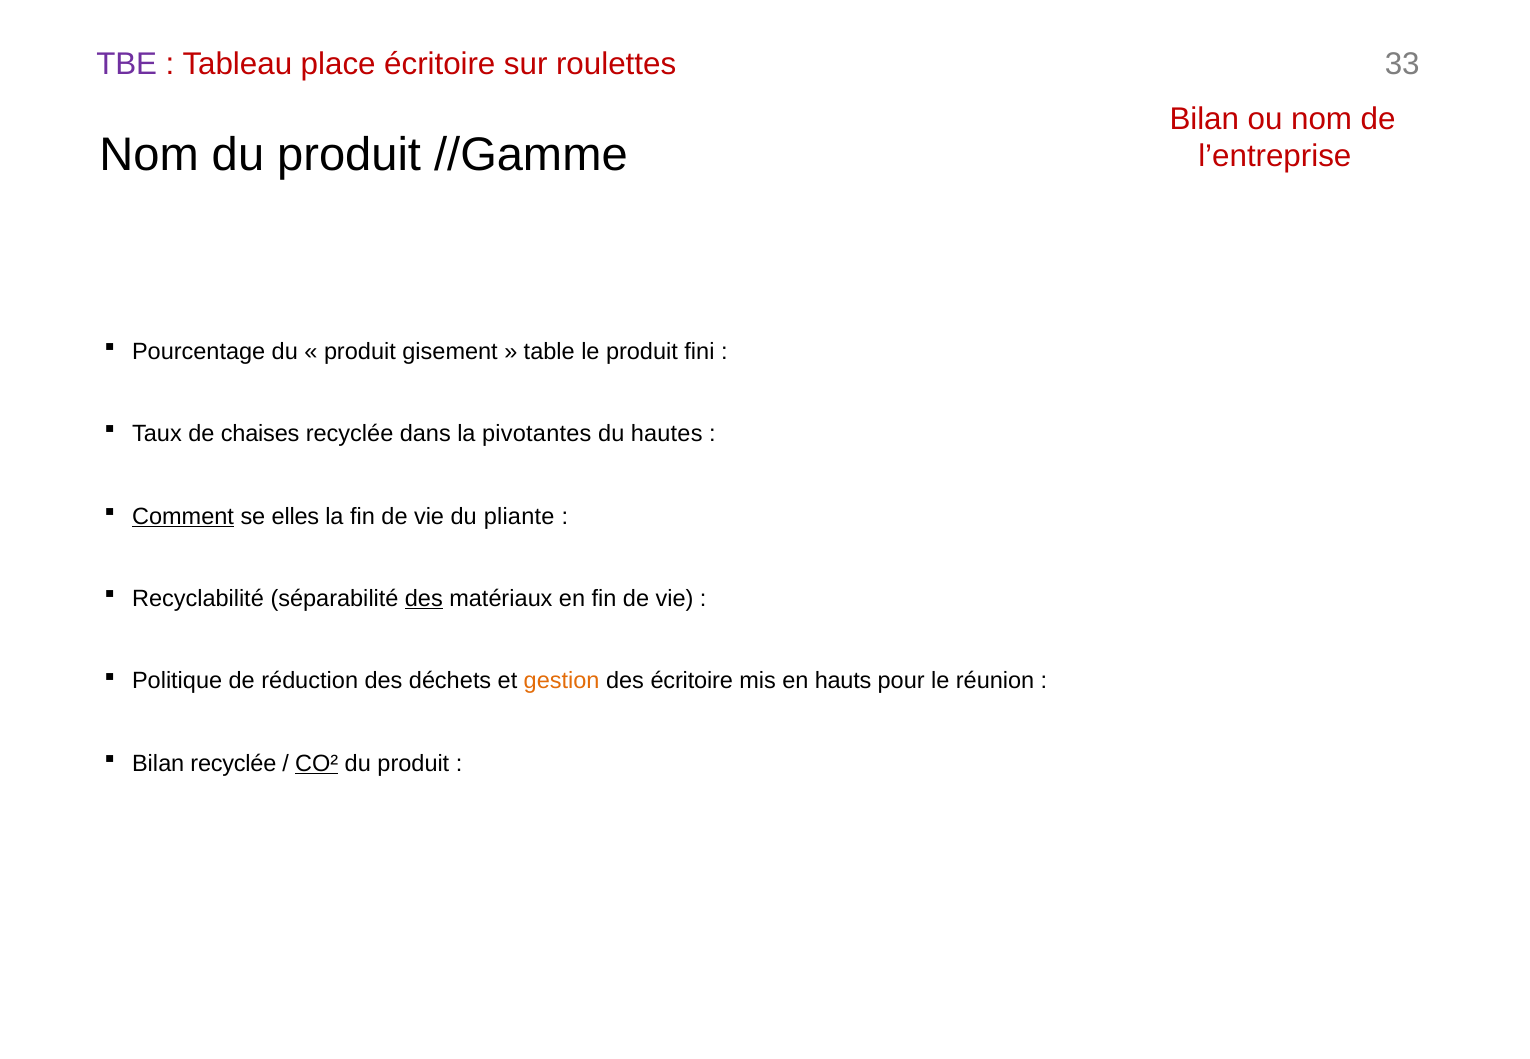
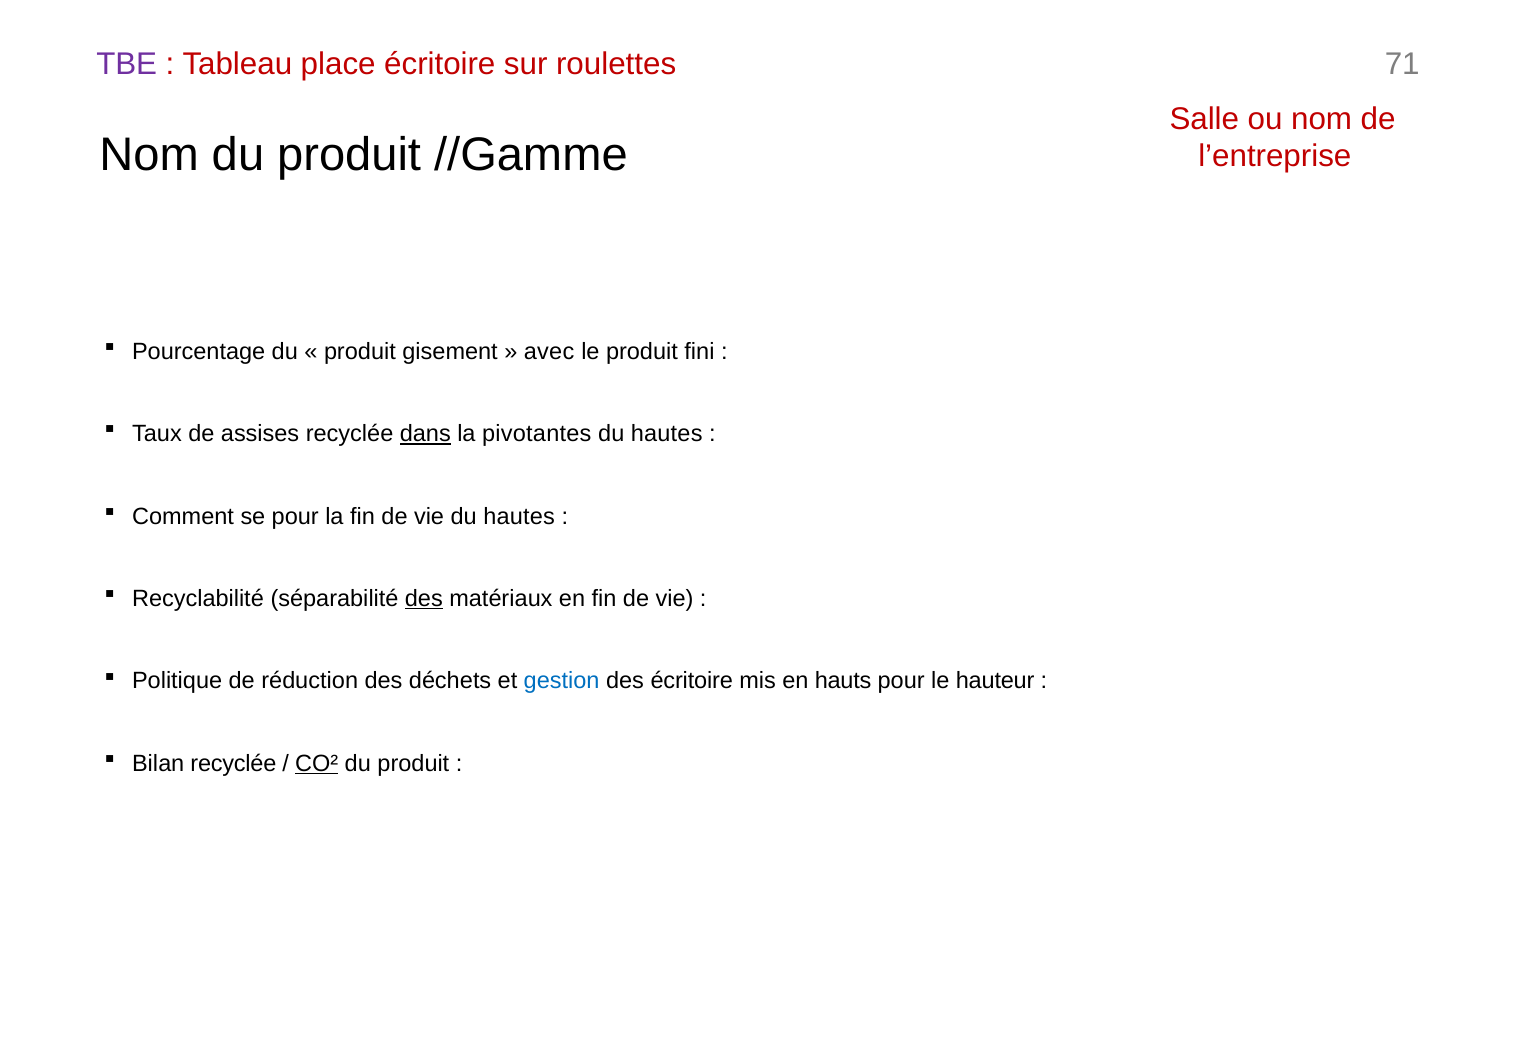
33: 33 -> 71 (1402, 65)
Bilan: Bilan -> Salle (1204, 119)
table: table -> avec (549, 352)
chaises: chaises -> assises (260, 434)
dans underline: none -> present (425, 434)
Comment underline: present -> none (183, 516)
se elles: elles -> pour (295, 516)
vie du pliante: pliante -> hautes (519, 516)
gestion colour: orange -> blue (562, 681)
réunion: réunion -> hauteur (995, 681)
